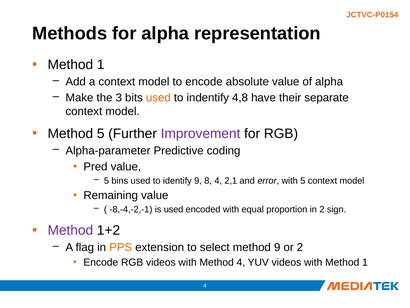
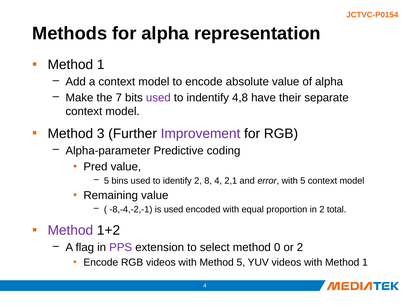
3: 3 -> 7 (119, 98)
used colour: orange -> purple (158, 98)
Method 5: 5 -> 3 (101, 133)
identify 9: 9 -> 2 (198, 180)
sign: sign -> total (337, 209)
PPS colour: orange -> purple (121, 247)
method 9: 9 -> 0 (277, 247)
Method 4: 4 -> 5 (241, 262)
